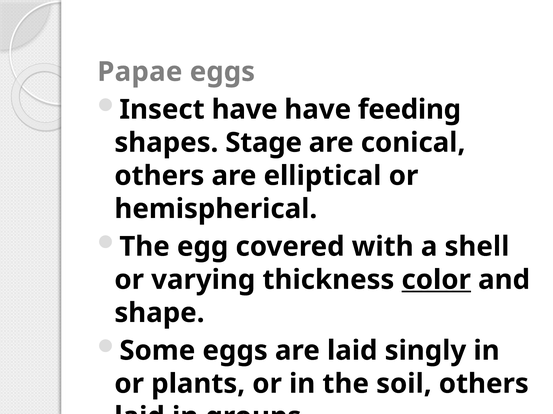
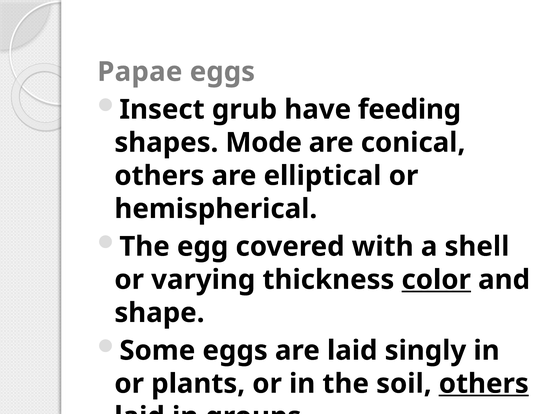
Insect have: have -> grub (244, 110)
Stage: Stage -> Mode (264, 143)
others underline: none -> present (484, 384)
